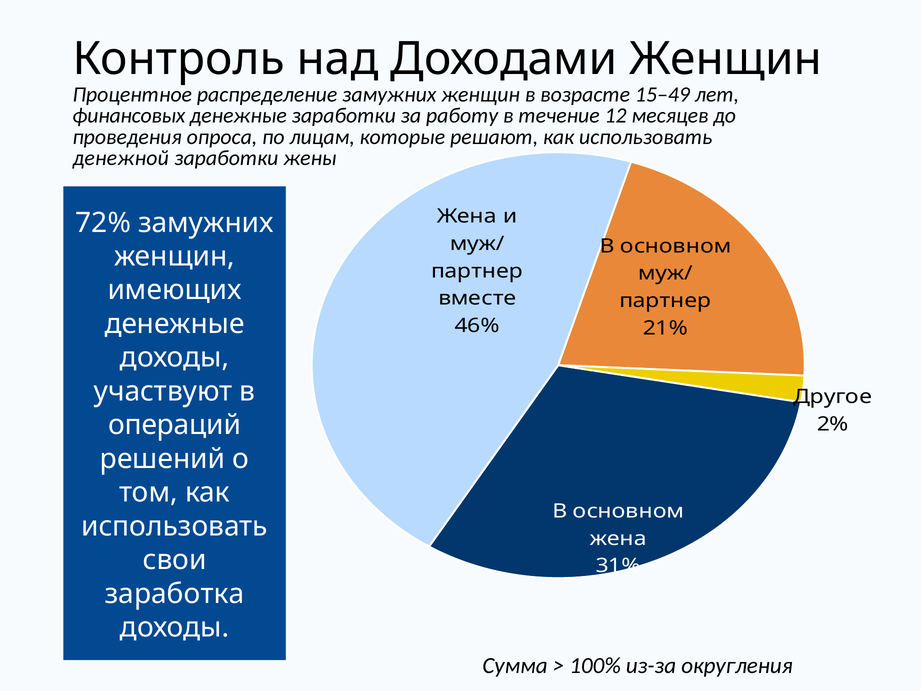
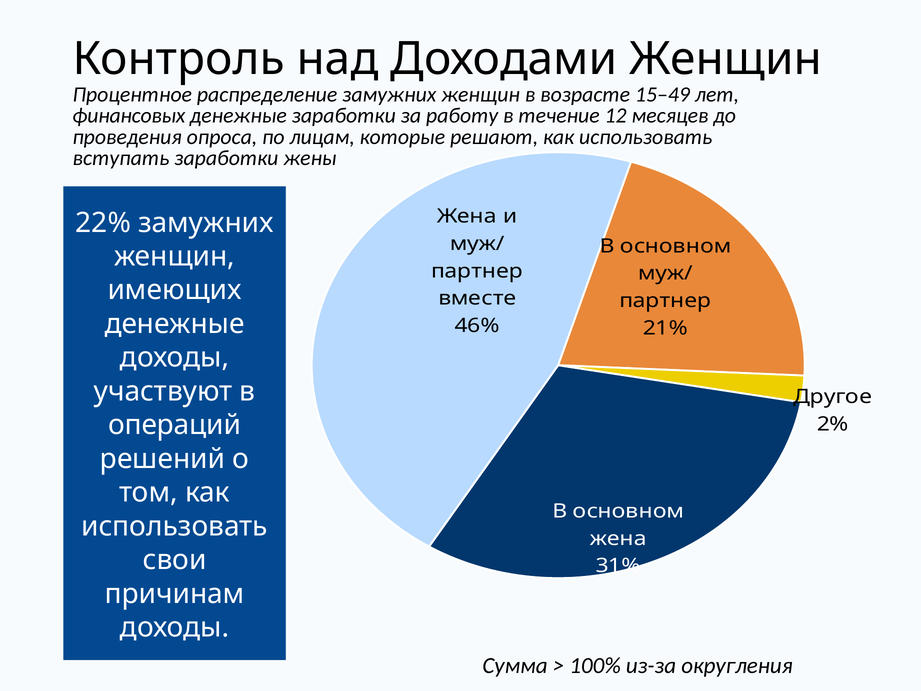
денежной: денежной -> вступать (121, 158)
72%: 72% -> 22% (103, 223)
заработка: заработка -> причинам (175, 594)
